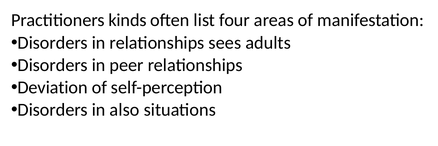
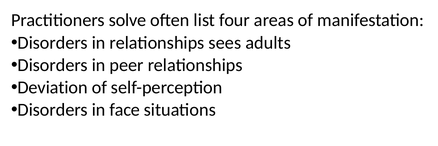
kinds: kinds -> solve (128, 20)
also: also -> face (125, 110)
